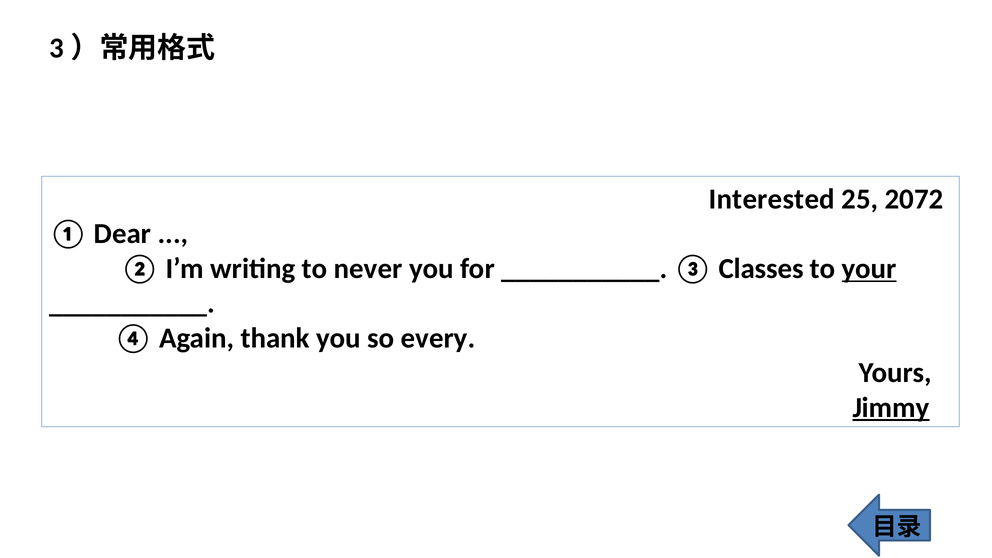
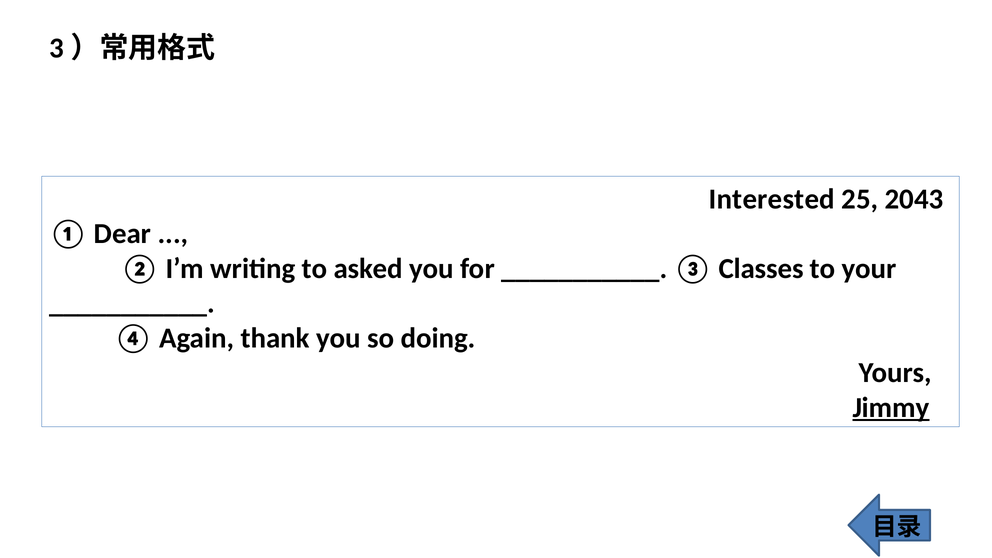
2072: 2072 -> 2043 (914, 199)
never: never -> asked (368, 269)
your underline: present -> none (869, 269)
every: every -> doing (438, 338)
